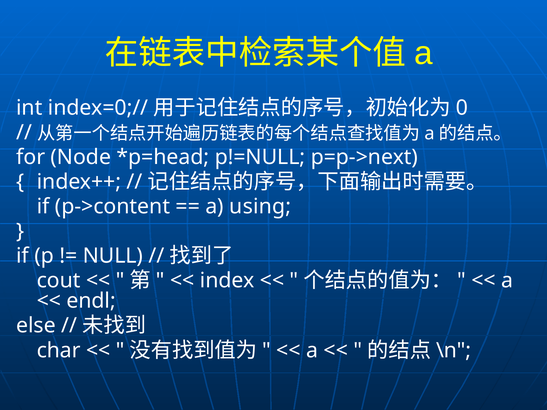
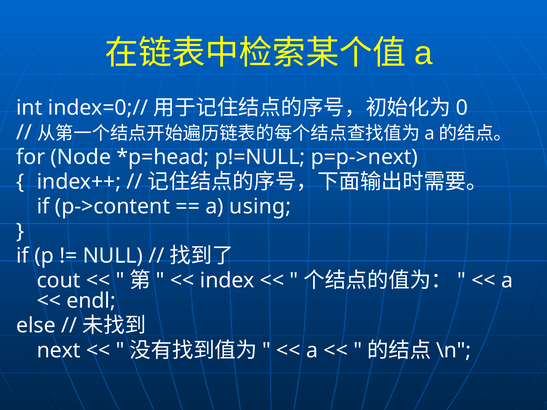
char: char -> next (59, 351)
